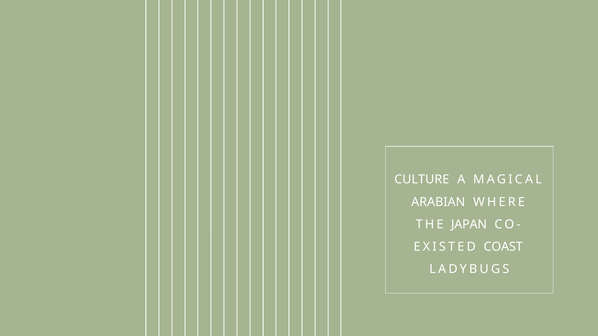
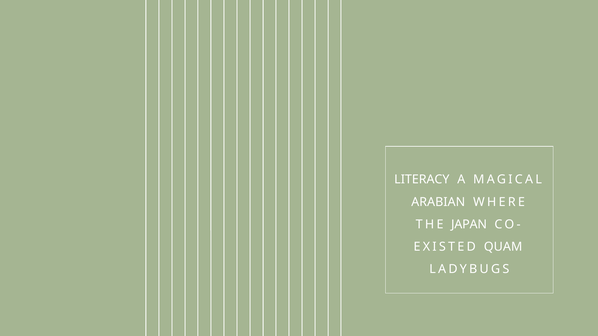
CULTURE: CULTURE -> LITERACY (422, 180)
COAST: COAST -> QUAM (503, 247)
